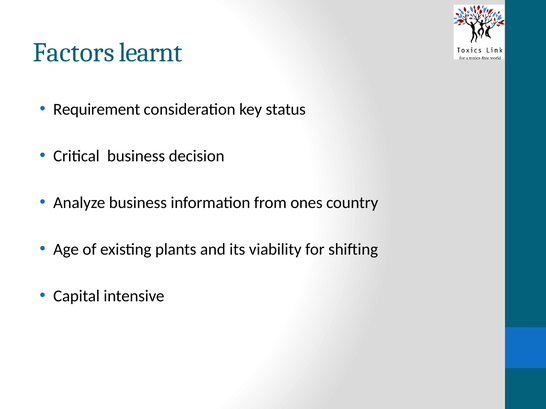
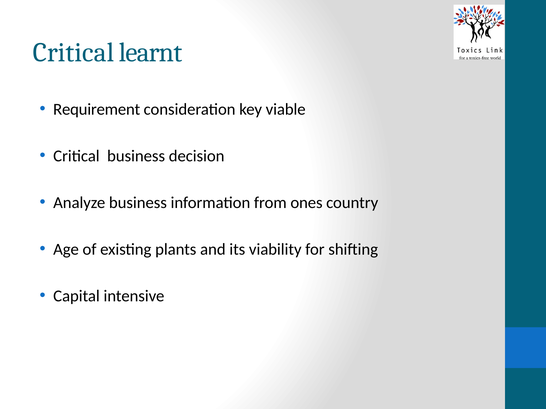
Factors: Factors -> Critical (74, 52)
status: status -> viable (286, 109)
